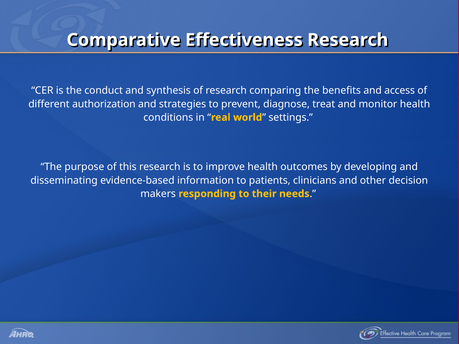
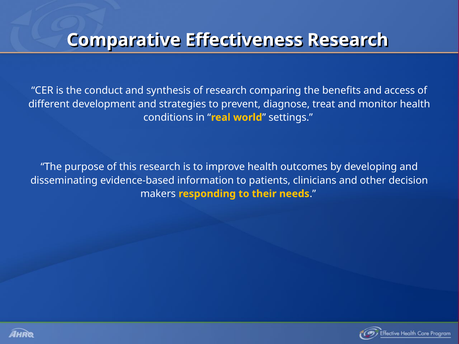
authorization: authorization -> development (104, 104)
